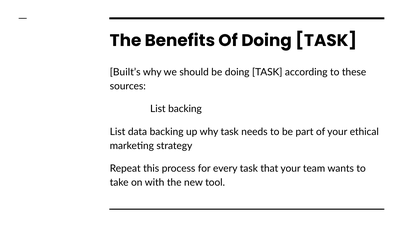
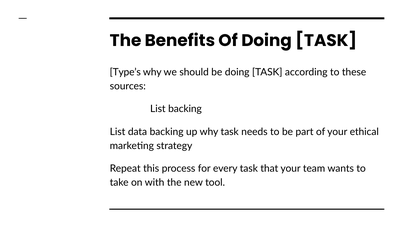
Built’s: Built’s -> Type’s (125, 72)
